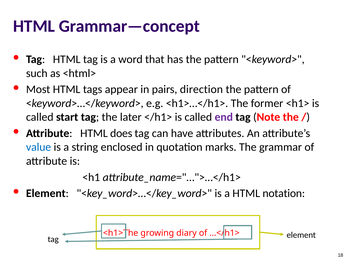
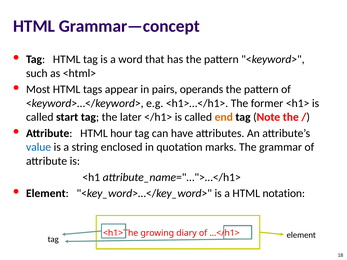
direction: direction -> operands (202, 89)
end colour: purple -> orange (224, 117)
does: does -> hour (121, 133)
